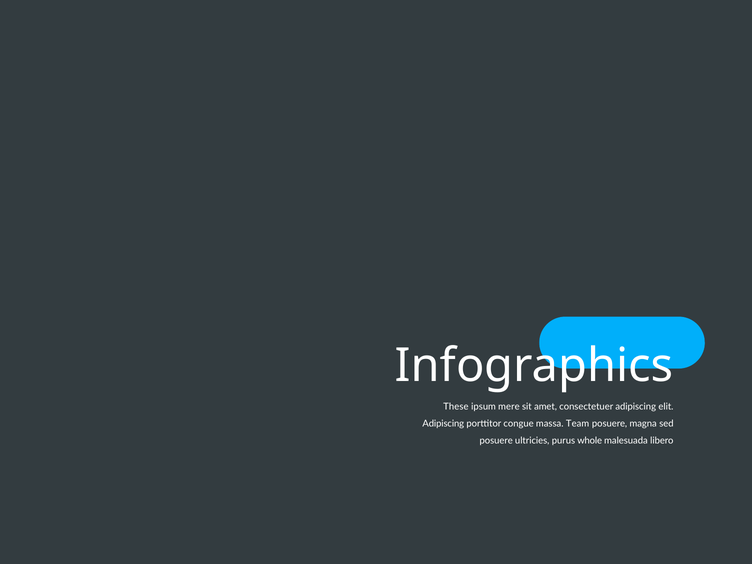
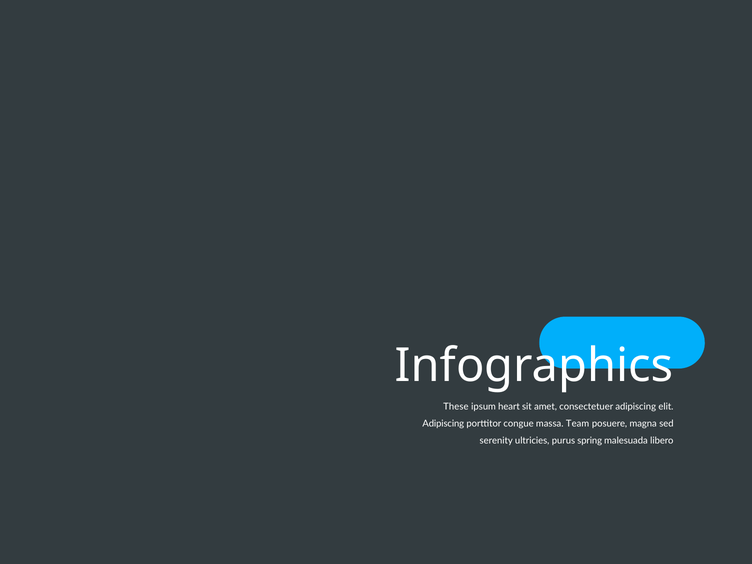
mere: mere -> heart (509, 407)
posuere: posuere -> serenity (496, 441)
whole: whole -> spring (590, 441)
